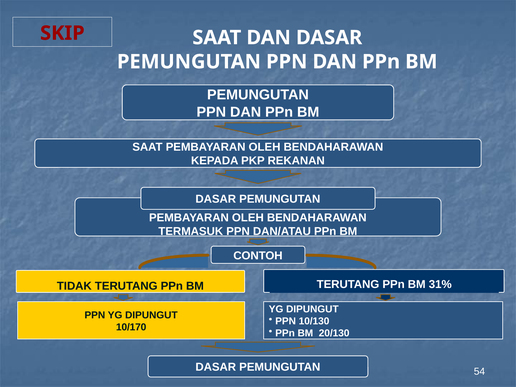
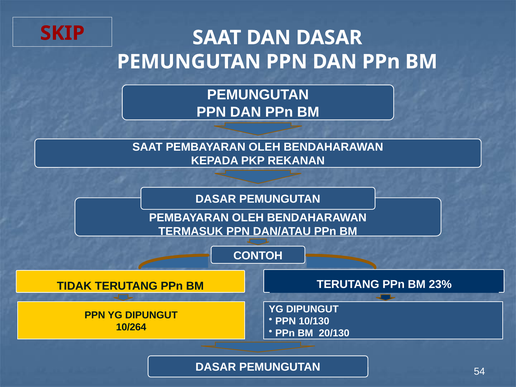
31%: 31% -> 23% (440, 284)
10/170: 10/170 -> 10/264 (131, 327)
